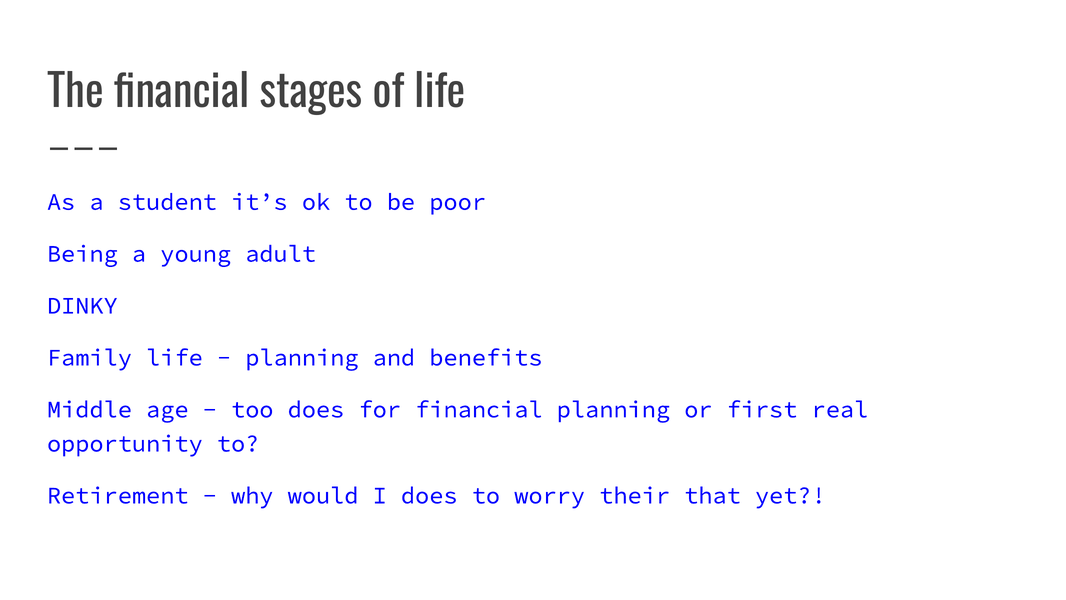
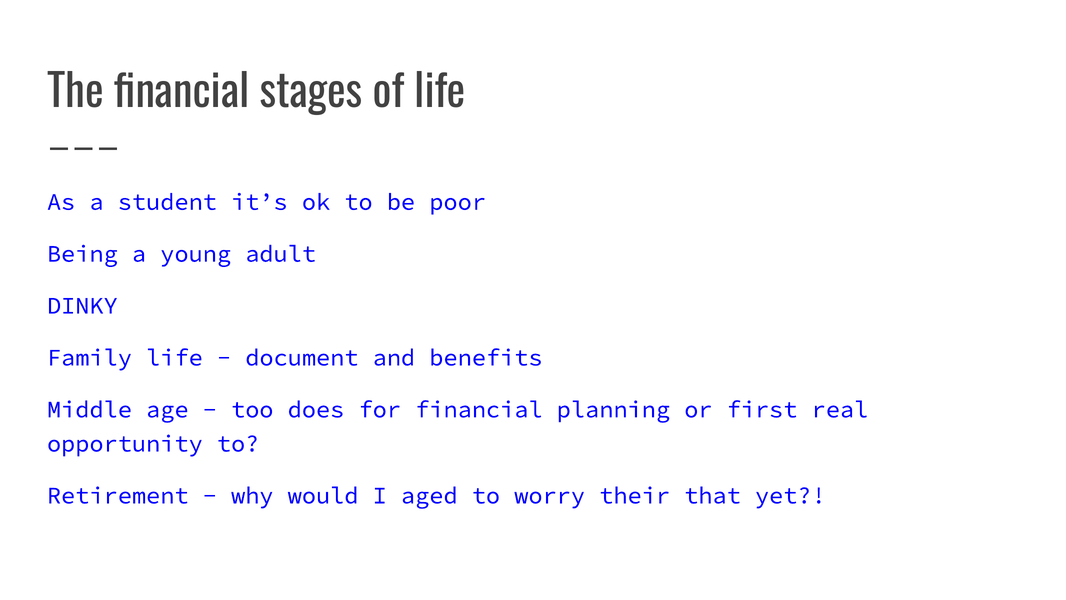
planning: planning -> document (302, 357)
I does: does -> aged (429, 495)
